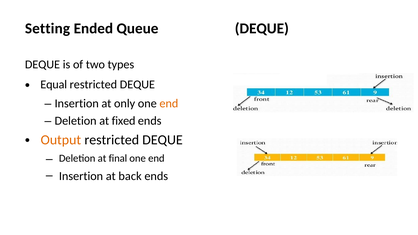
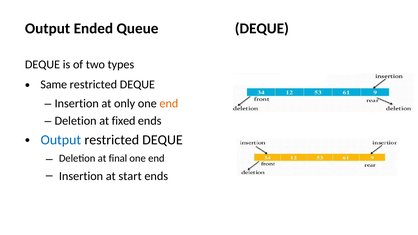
Setting: Setting -> Output (48, 29)
Equal: Equal -> Same (54, 84)
Output colour: orange -> blue (61, 140)
back: back -> start (130, 176)
